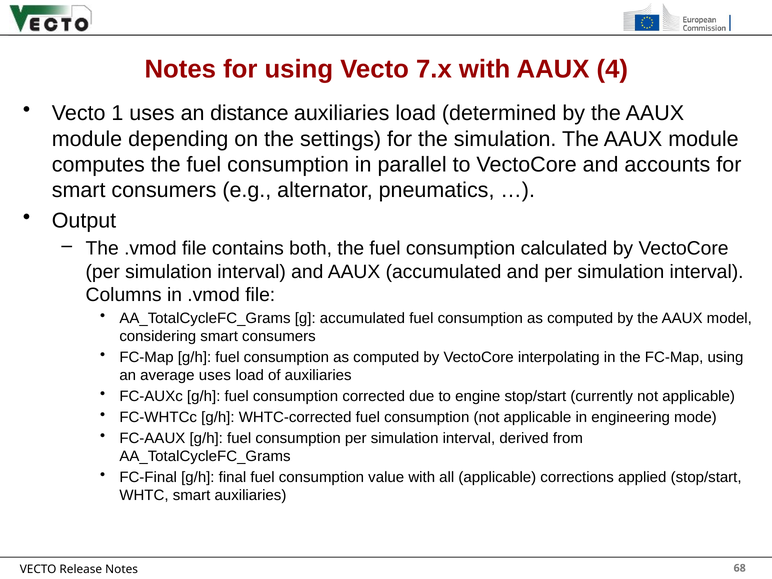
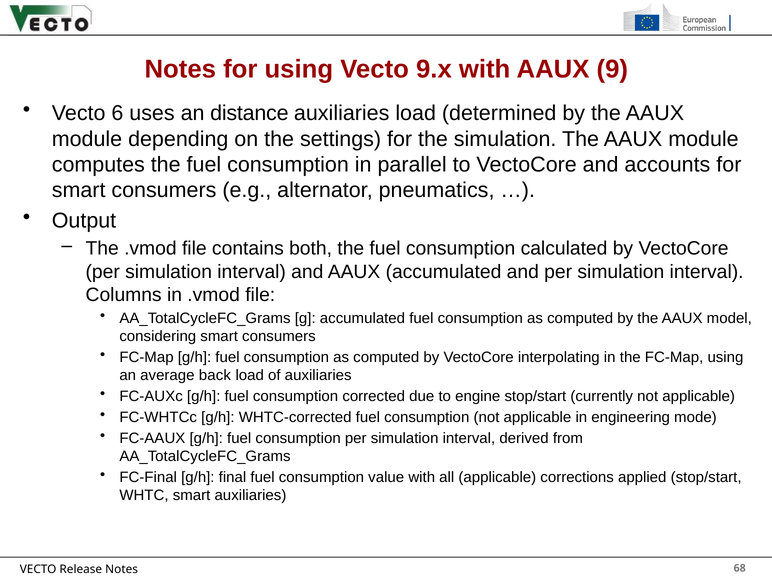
7.x: 7.x -> 9.x (434, 69)
4: 4 -> 9 (612, 69)
1: 1 -> 6 (117, 113)
average uses: uses -> back (215, 375)
